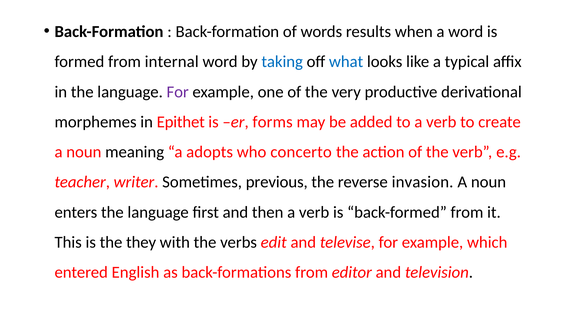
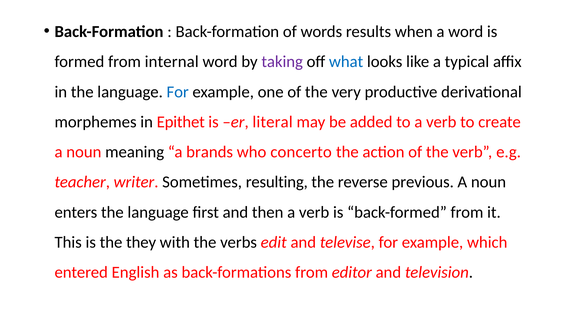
taking colour: blue -> purple (282, 62)
For colour: purple -> blue (178, 92)
forms: forms -> literal (273, 122)
adopts: adopts -> brands (210, 152)
previous: previous -> resulting (277, 182)
invasion: invasion -> previous (423, 182)
